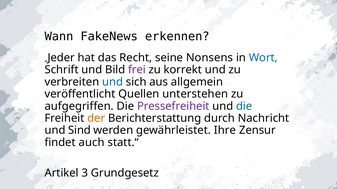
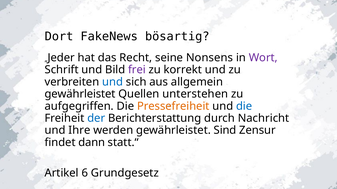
Wann: Wann -> Dort (59, 36)
erkennen: erkennen -> bösartig (177, 36)
Wort colour: blue -> purple (263, 58)
veröffentlicht: veröffentlicht -> gewährleistet (80, 94)
Pressefreiheit colour: purple -> orange (173, 106)
der colour: orange -> blue (96, 119)
Sind: Sind -> Ihre (79, 131)
Ihre: Ihre -> Sind (225, 131)
auch: auch -> dann (92, 143)
3: 3 -> 6 (85, 173)
